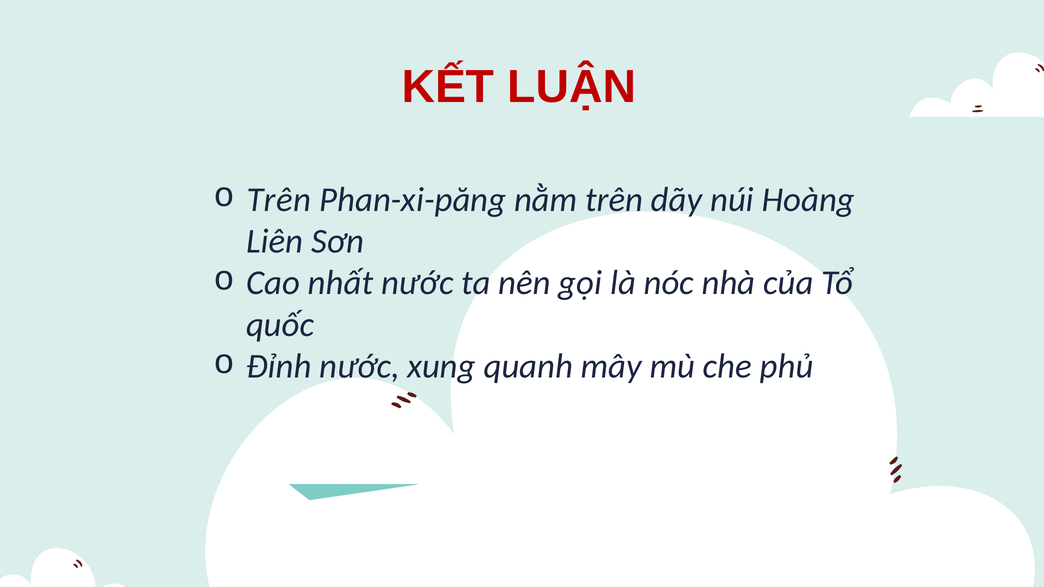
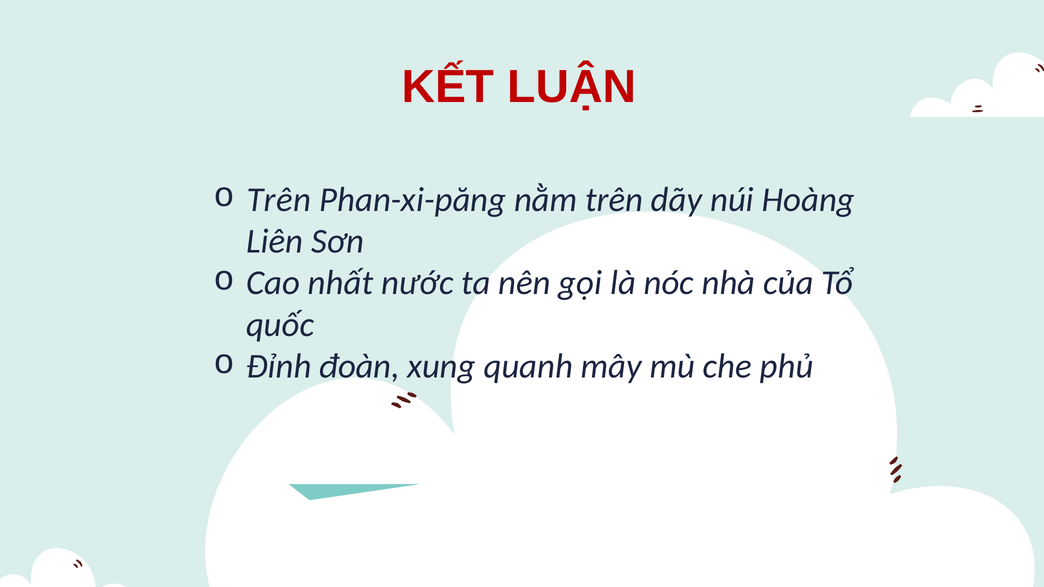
Đỉnh nước: nước -> đoàn (360, 367)
